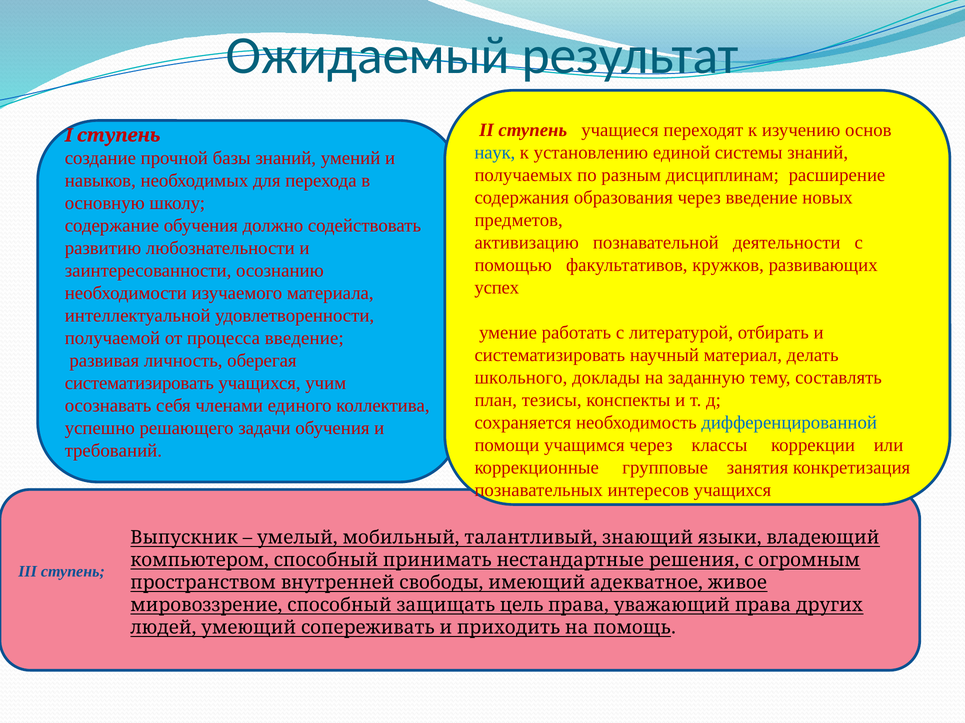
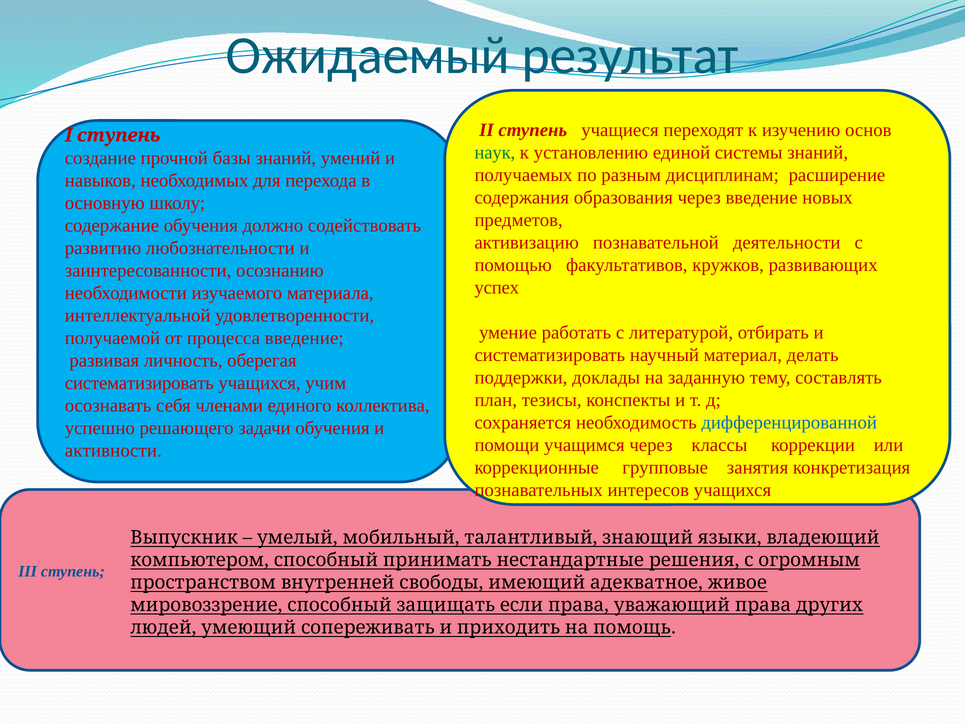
наук colour: blue -> green (495, 153)
школьного: школьного -> поддержки (521, 378)
требований: требований -> активности (113, 451)
цель: цель -> если (522, 606)
